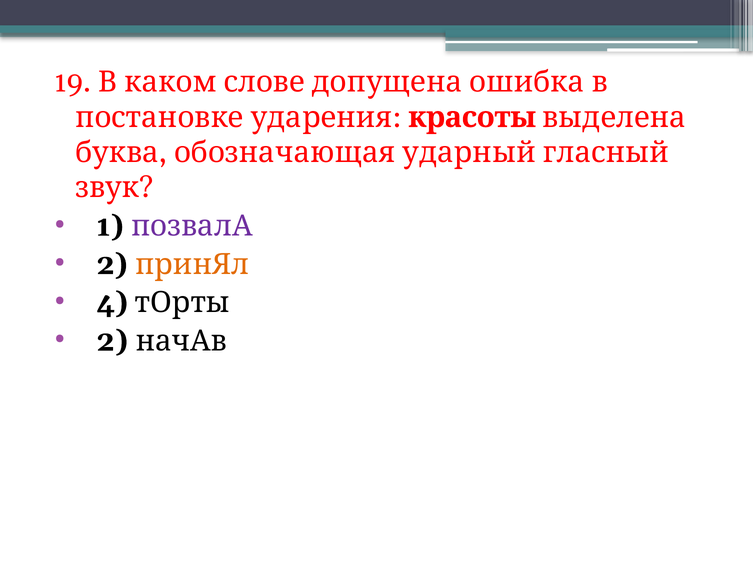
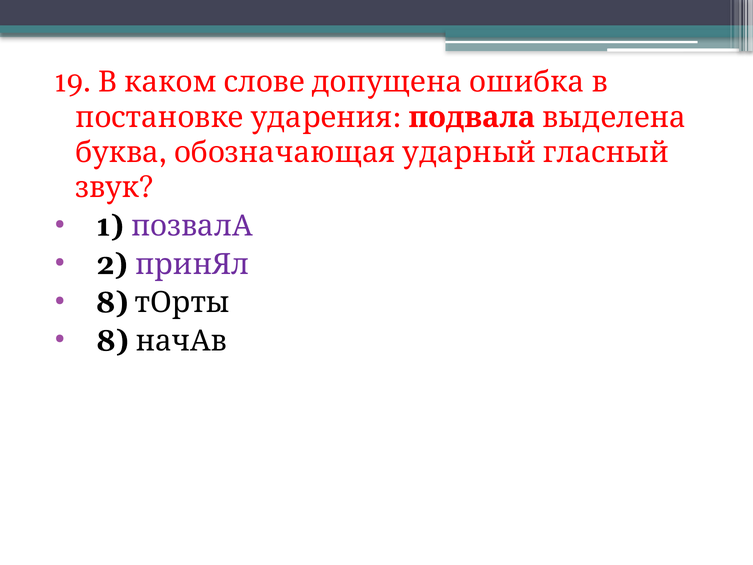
красоты: красоты -> подвала (472, 117)
принЯл colour: orange -> purple (192, 264)
4: 4 -> 8 (112, 303)
2: 2 -> 8 (112, 341)
